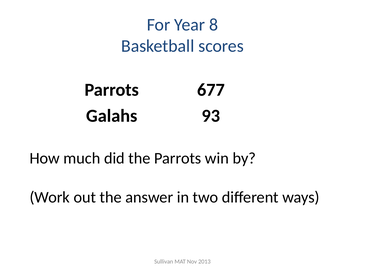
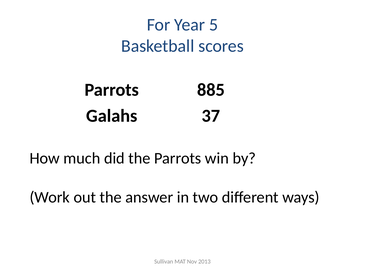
8: 8 -> 5 (214, 25)
677: 677 -> 885 (211, 90)
93: 93 -> 37 (211, 116)
